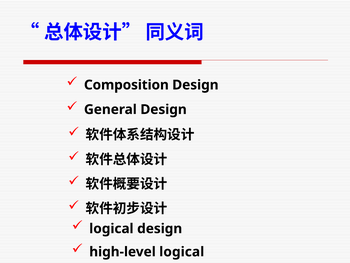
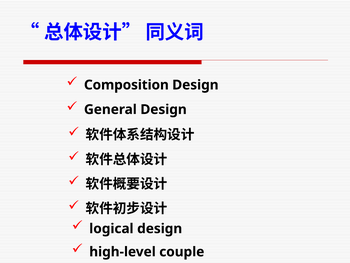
high-level logical: logical -> couple (182, 251)
